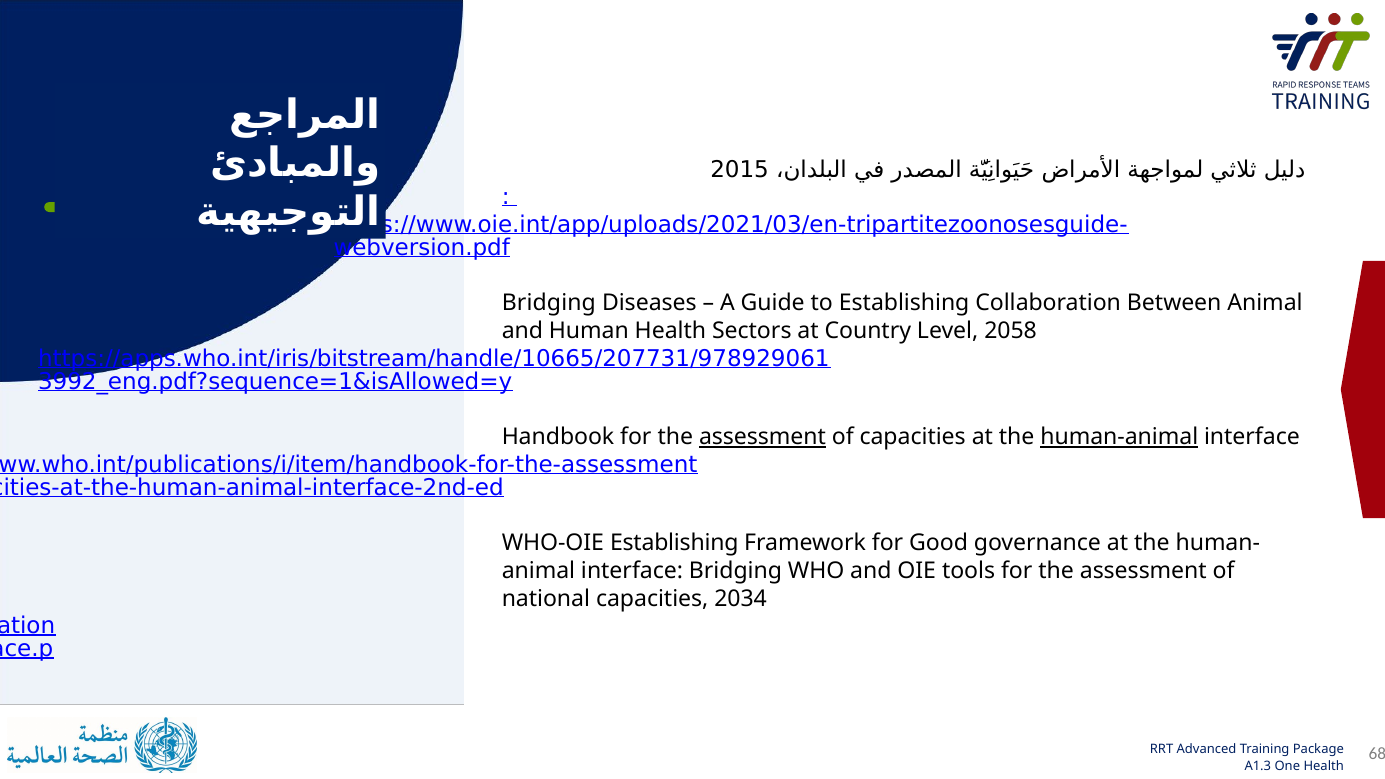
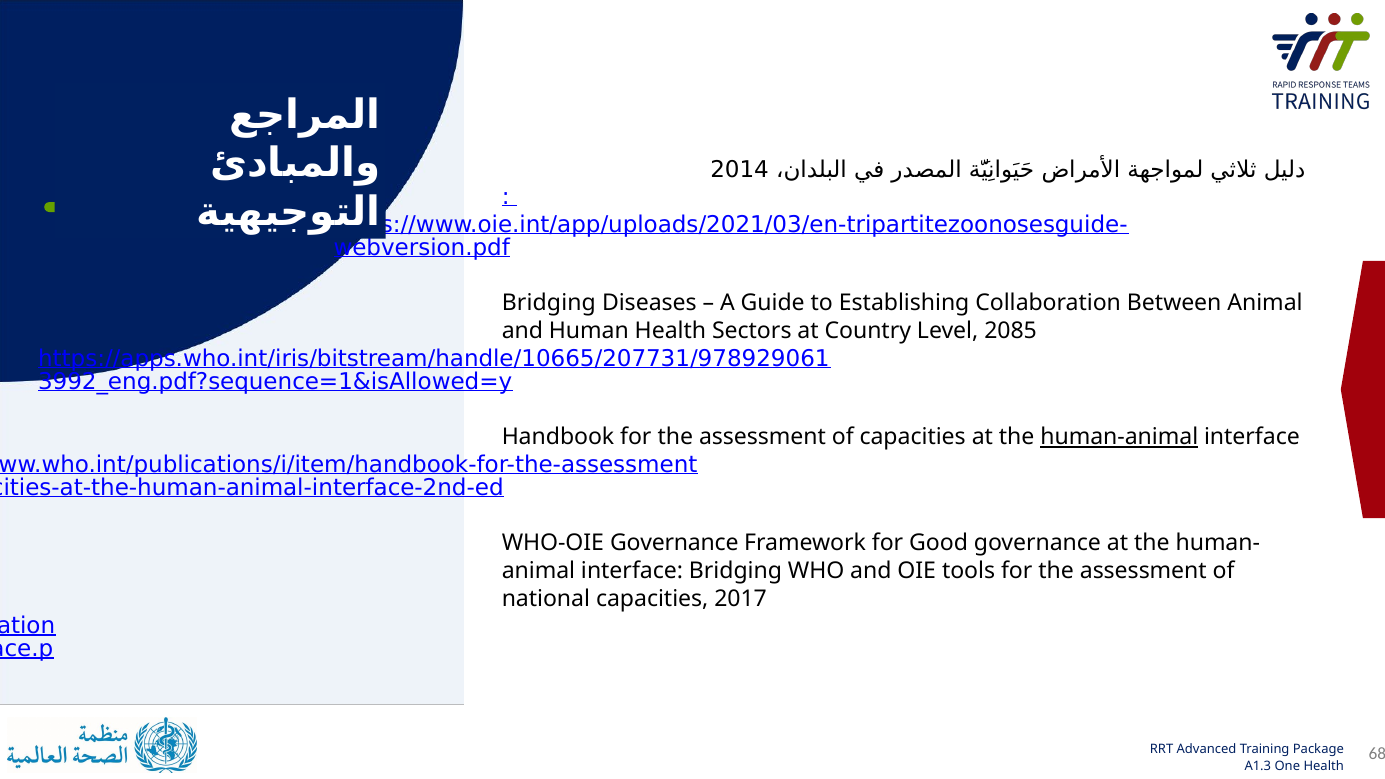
2015: 2015 -> 2014 (740, 169)
2058: 2058 -> 2085 (1011, 331)
assessment underline: present -> none (763, 437)
WHO-OIE Establishing: Establishing -> Governance (674, 543)
2034: 2034 -> 2017 (741, 599)
